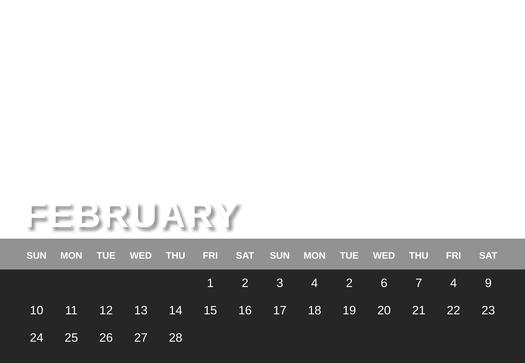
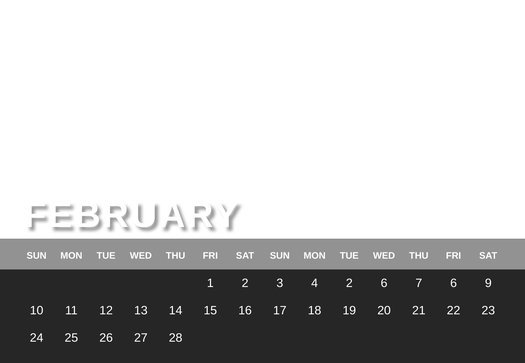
7 4: 4 -> 6 (454, 284)
